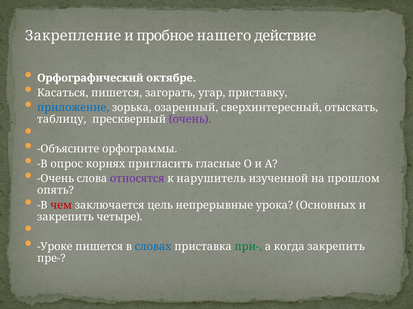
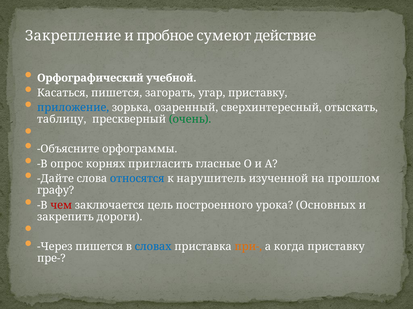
нашего: нашего -> сумеют (224, 36)
октябре: октябре -> учебной (171, 78)
очень colour: purple -> green (190, 120)
Очень: Очень -> Дайте (55, 179)
относятся colour: purple -> blue (137, 179)
опять: опять -> графу (56, 191)
непрерывные: непрерывные -> построенного (214, 206)
четыре: четыре -> дороги (119, 218)
Уроке: Уроке -> Через (55, 247)
при- colour: green -> orange (248, 247)
когда закрепить: закрепить -> приставку (336, 247)
